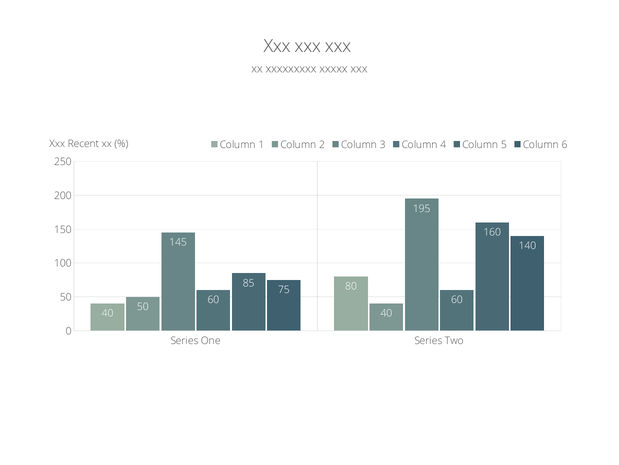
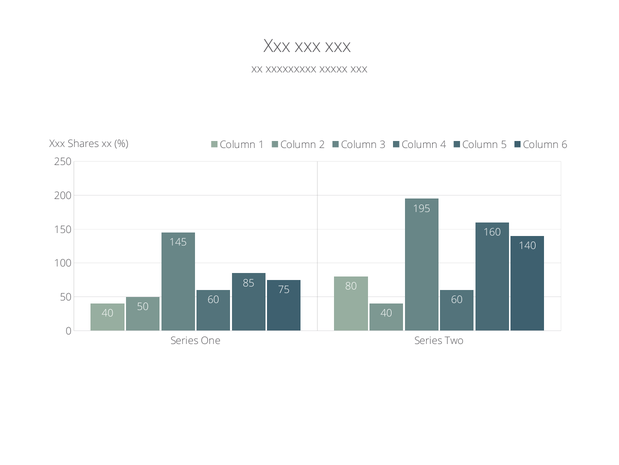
Recent: Recent -> Shares (83, 143)
